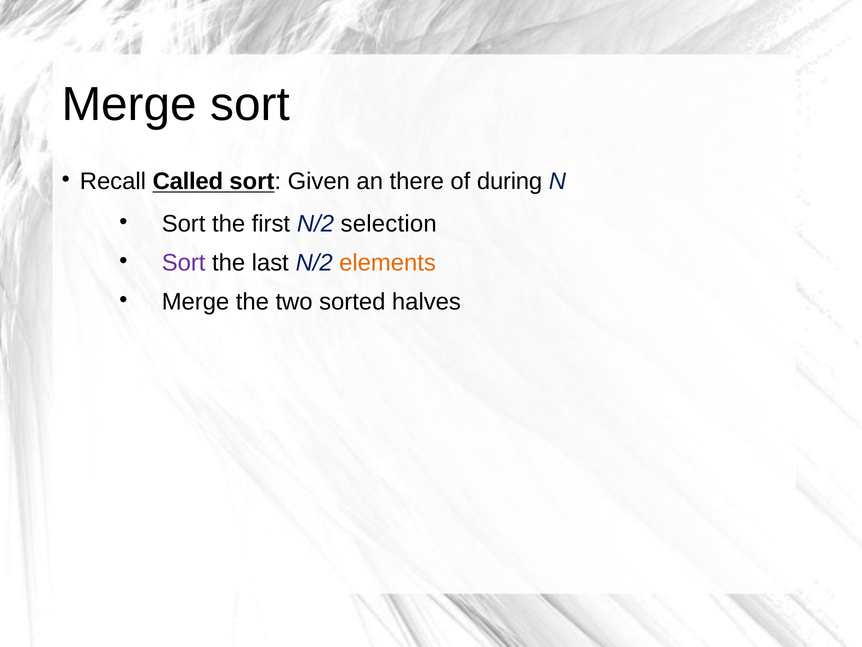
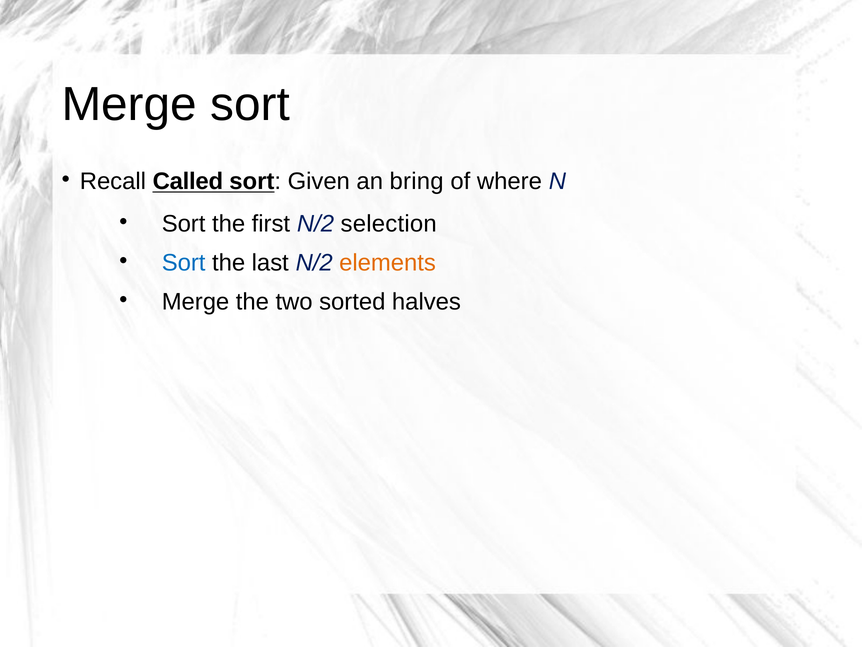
there: there -> bring (417, 181)
during: during -> where (509, 181)
Sort colour: purple -> blue (184, 262)
